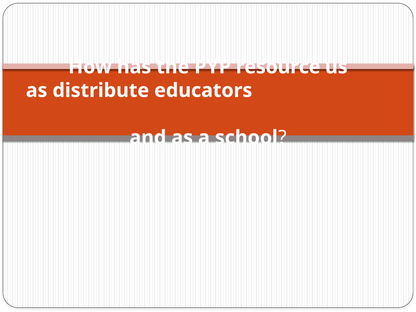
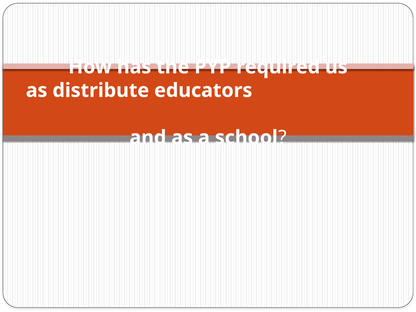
resource: resource -> required (278, 67)
